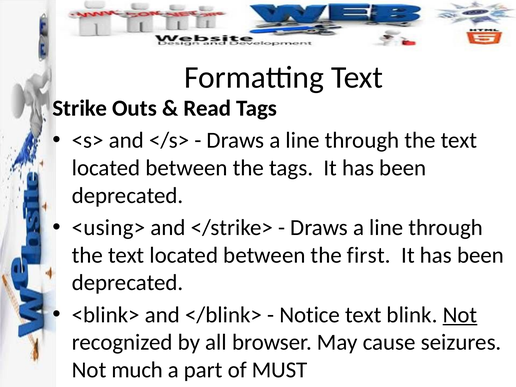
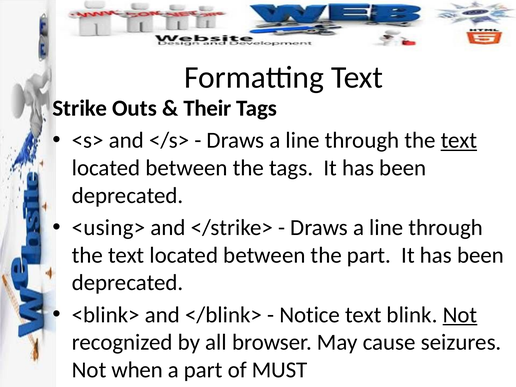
Read: Read -> Their (207, 108)
text underline: none -> present (459, 140)
the first: first -> part (369, 255)
much: much -> when (137, 370)
